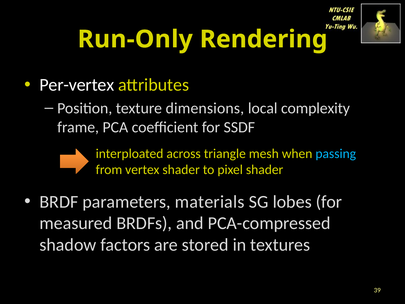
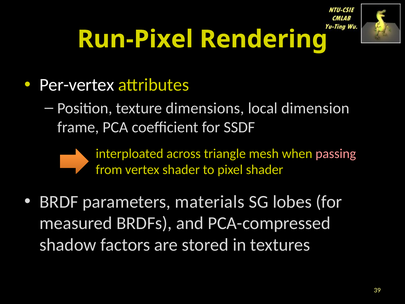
Run-Only: Run-Only -> Run-Pixel (135, 39)
complexity: complexity -> dimension (315, 108)
passing colour: light blue -> pink (336, 153)
